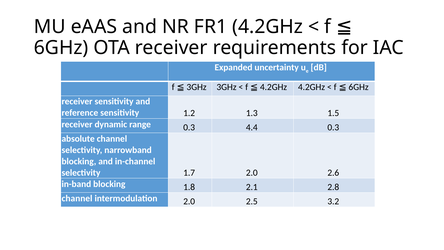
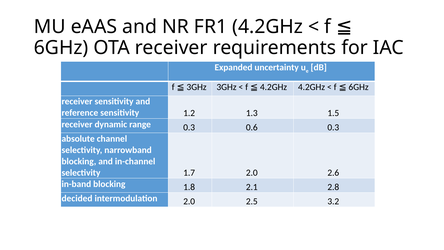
4.4: 4.4 -> 0.6 (252, 127)
channel: channel -> decided (77, 198)
